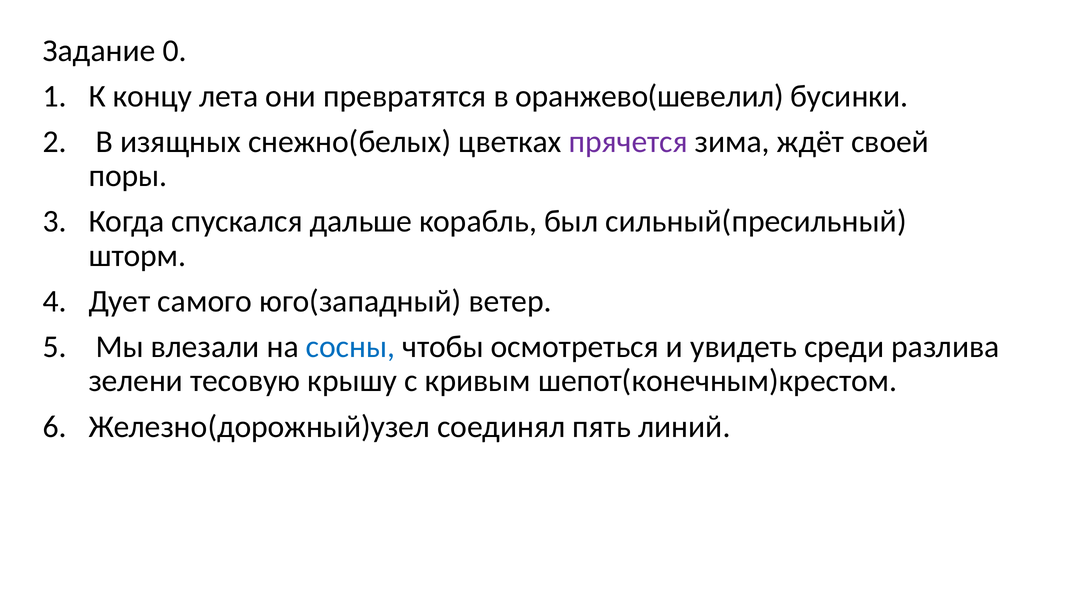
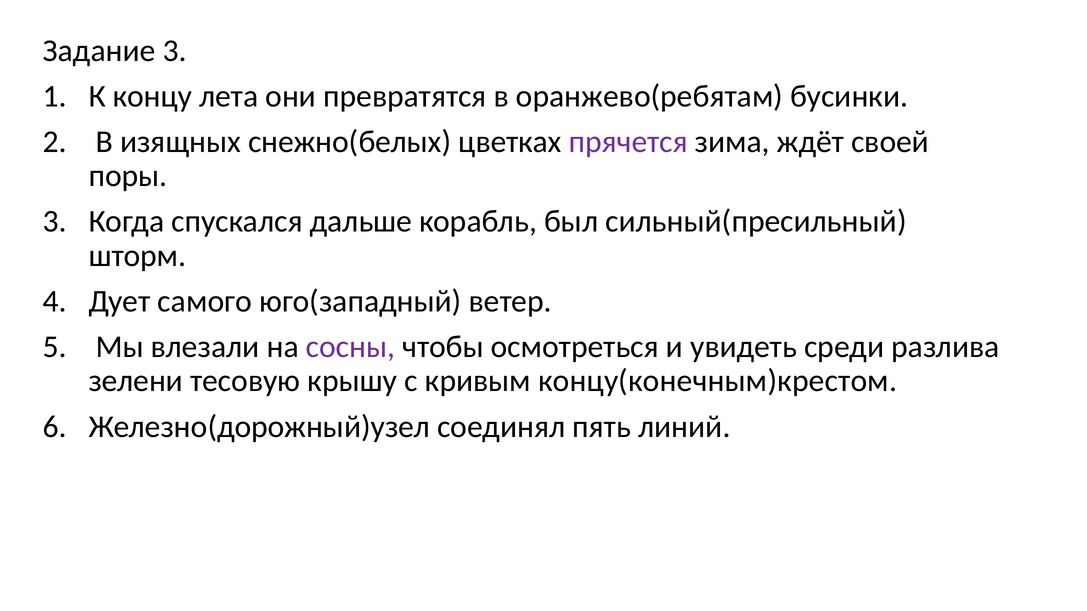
Задание 0: 0 -> 3 (175, 51)
оранжево(шевелил: оранжево(шевелил -> оранжево(ребятам (650, 96)
сосны colour: blue -> purple (350, 347)
шепот(конечным)крестом: шепот(конечным)крестом -> концу(конечным)крестом (718, 381)
